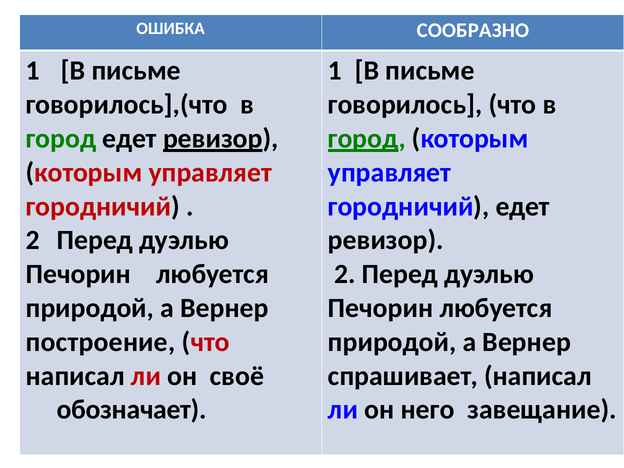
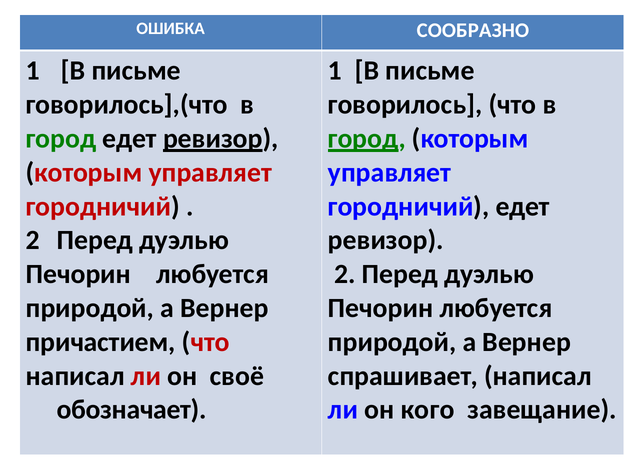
построение: построение -> причастием (101, 342)
него: него -> кого (428, 410)
